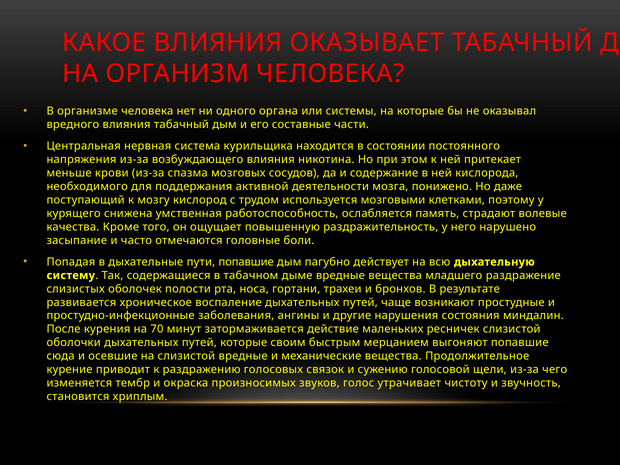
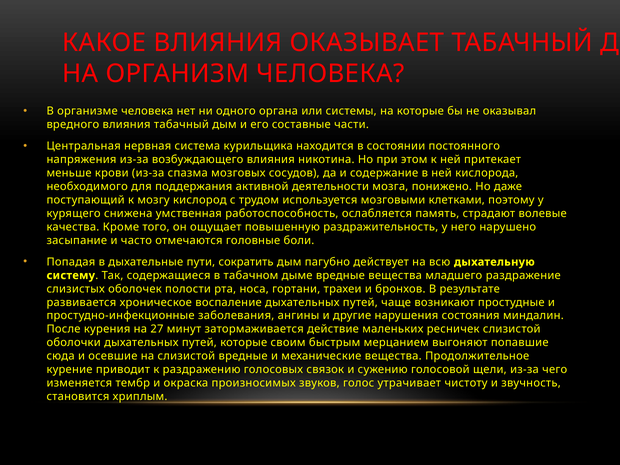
пути попавшие: попавшие -> сократить (246, 262)
70: 70 -> 27 (157, 329)
